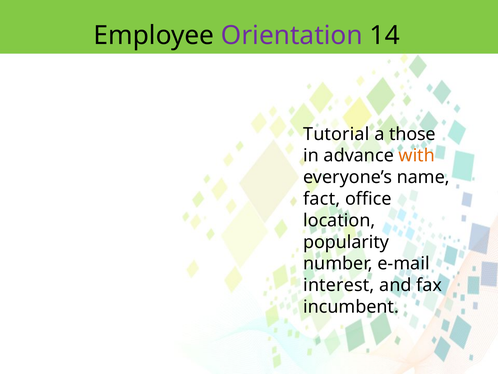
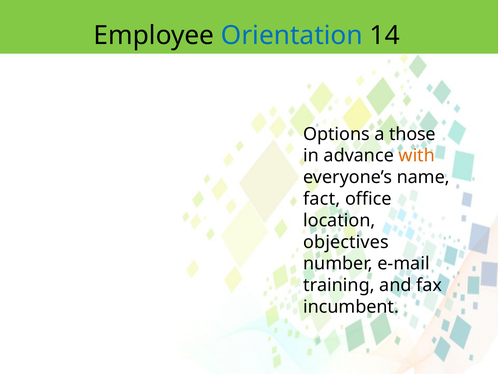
Orientation colour: purple -> blue (292, 36)
Tutorial: Tutorial -> Options (336, 134)
popularity: popularity -> objectives (346, 242)
interest: interest -> training (339, 285)
